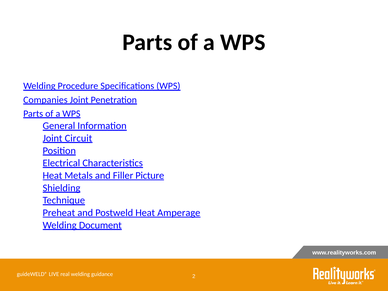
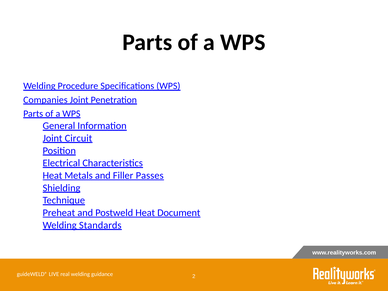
Picture: Picture -> Passes (150, 175)
Amperage: Amperage -> Document (179, 213)
Document: Document -> Standards (100, 225)
